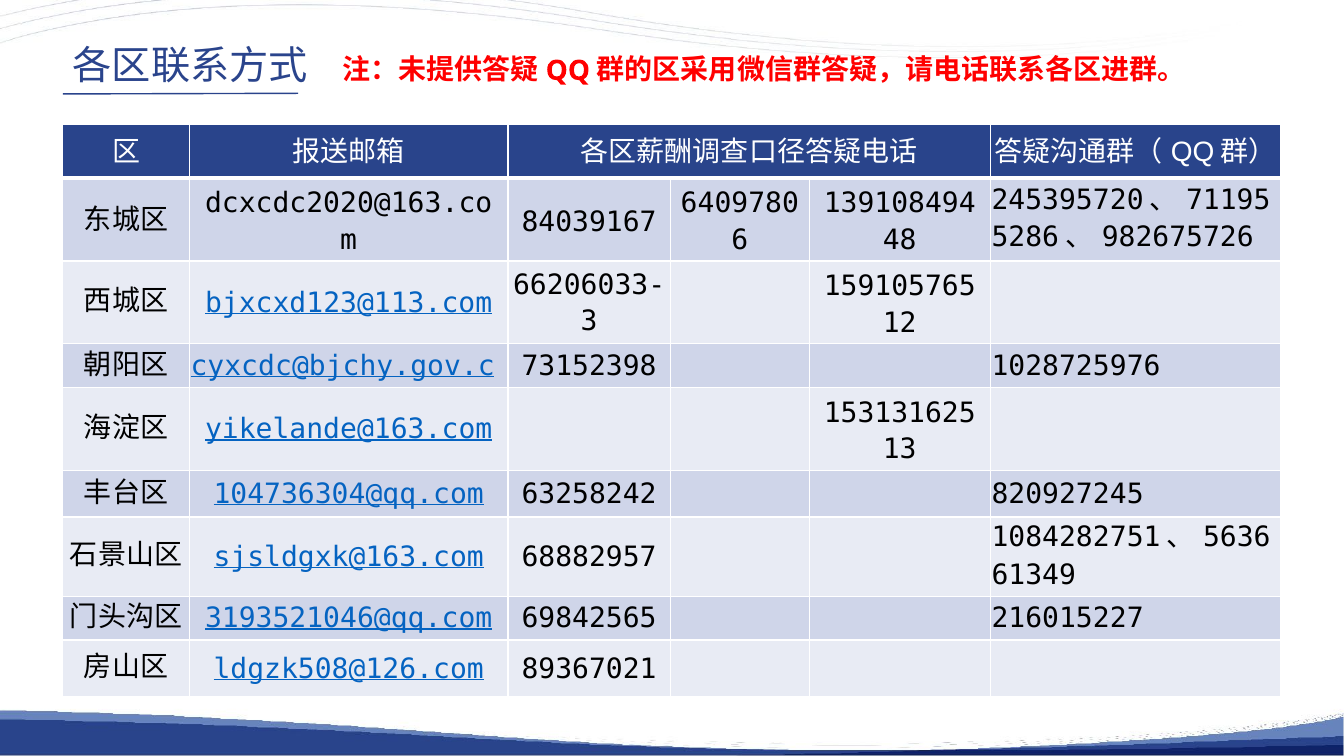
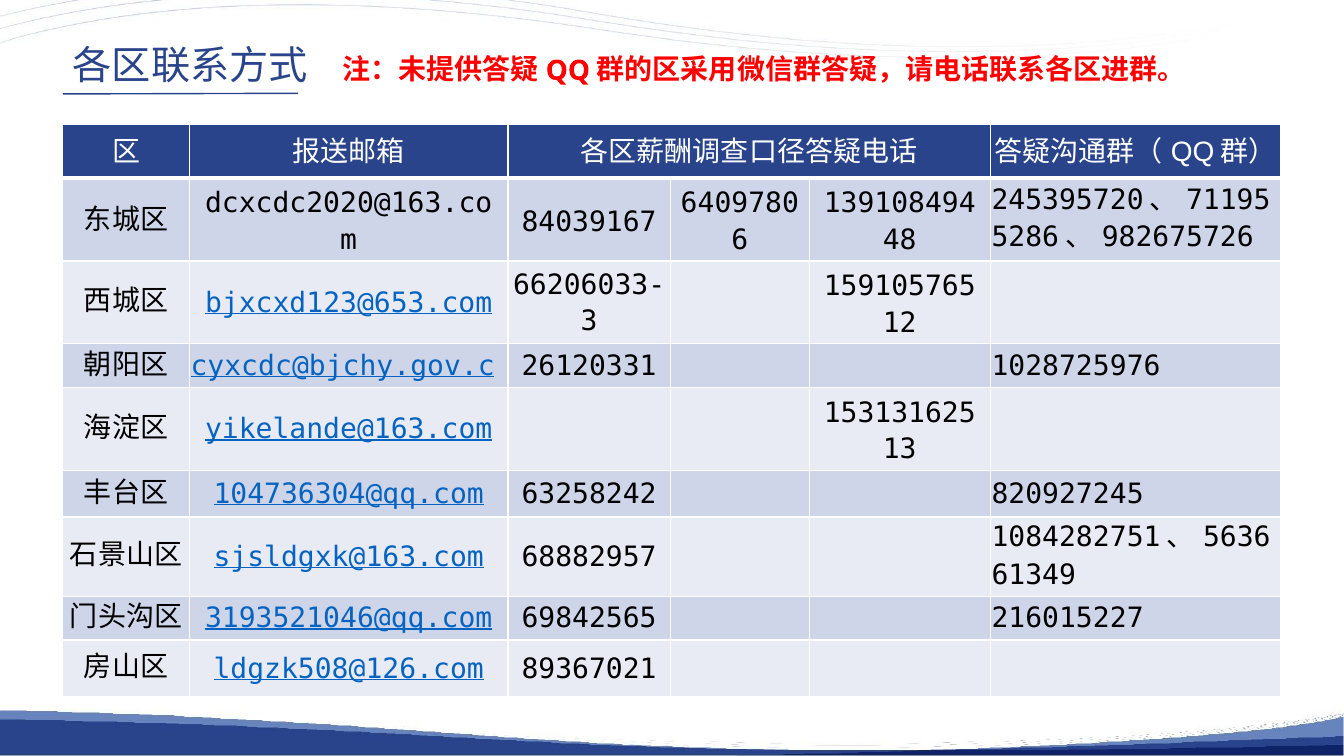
bjxcxd123@113.com: bjxcxd123@113.com -> bjxcxd123@653.com (349, 303)
73152398: 73152398 -> 26120331 (589, 366)
